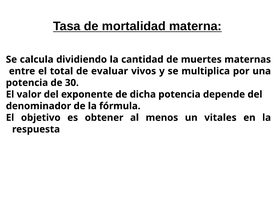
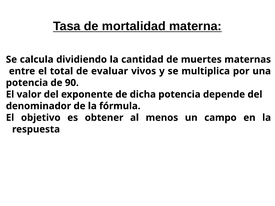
30: 30 -> 90 (72, 83)
vitales: vitales -> campo (220, 118)
